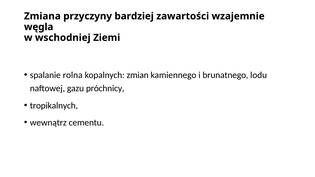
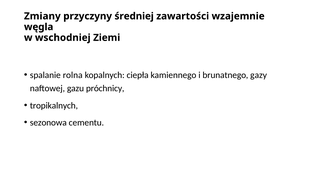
Zmiana: Zmiana -> Zmiany (42, 16)
bardziej: bardziej -> średniej (134, 16)
zmian: zmian -> ciepła (138, 75)
lodu: lodu -> gazy (259, 75)
wewnątrz: wewnątrz -> sezonowa (48, 123)
